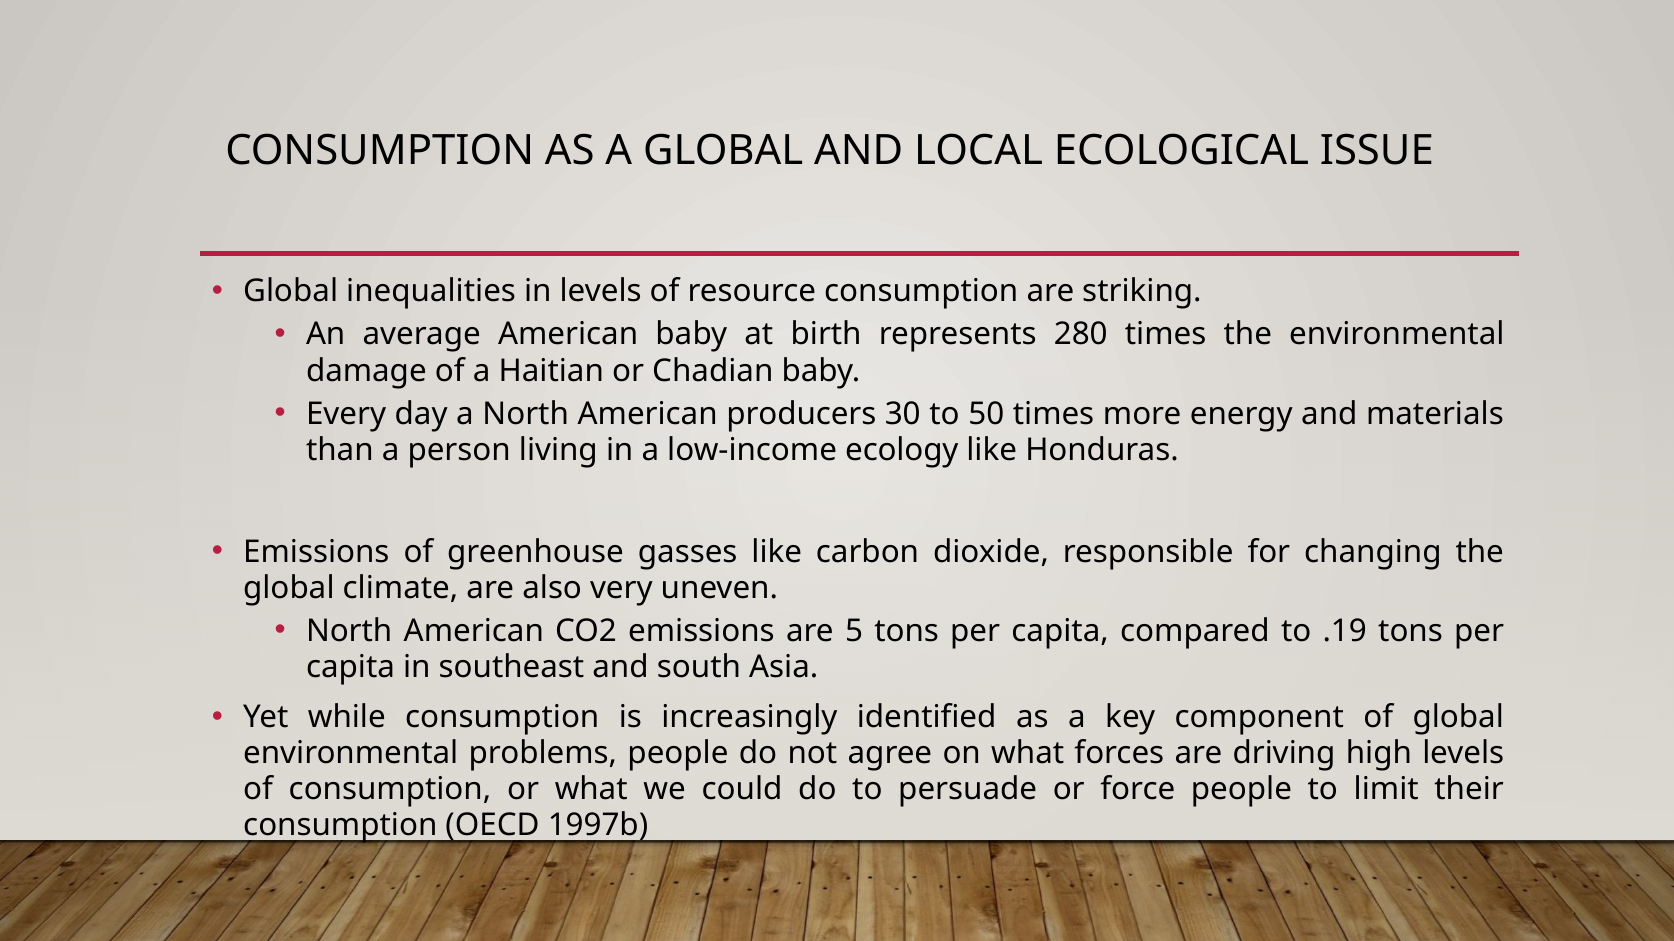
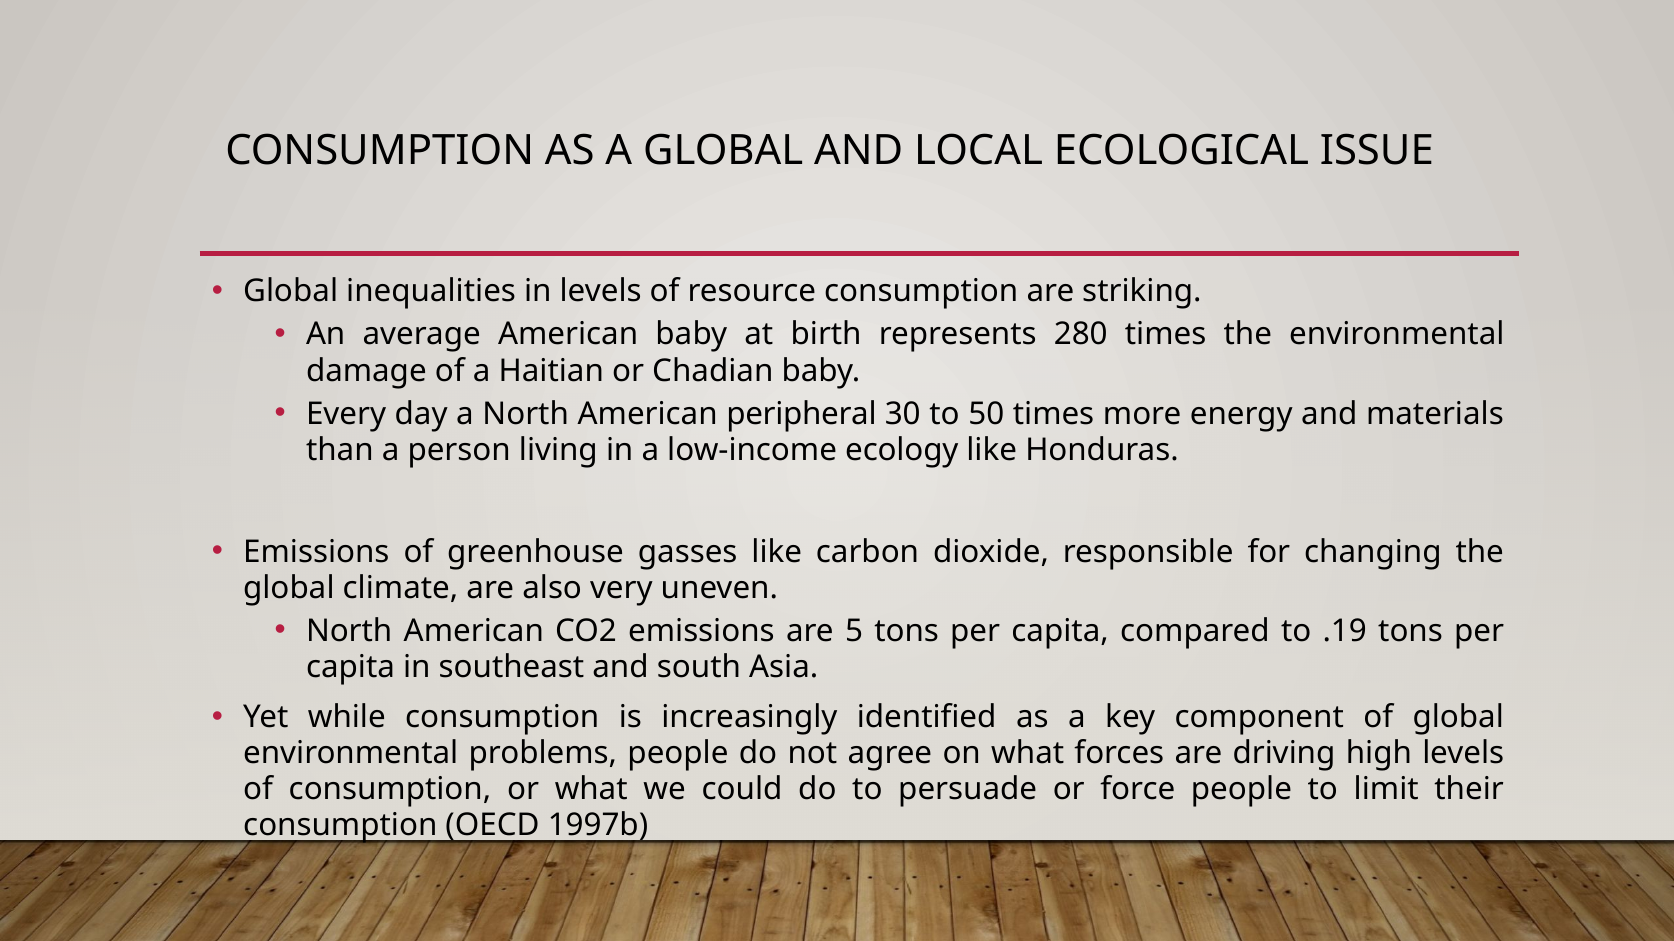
producers: producers -> peripheral (801, 414)
